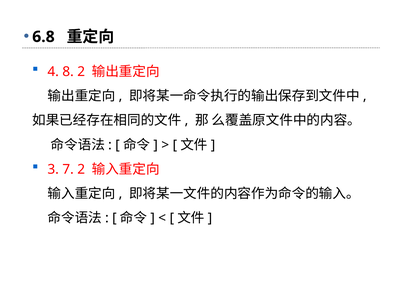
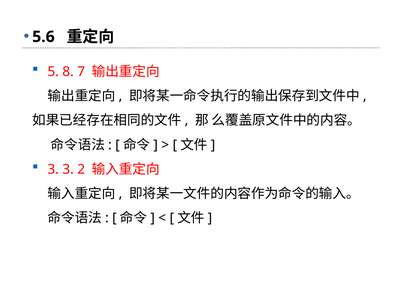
6.8: 6.8 -> 5.6 (43, 37)
4: 4 -> 5 (53, 72)
8 2: 2 -> 7 (81, 72)
3 7: 7 -> 3 (68, 169)
